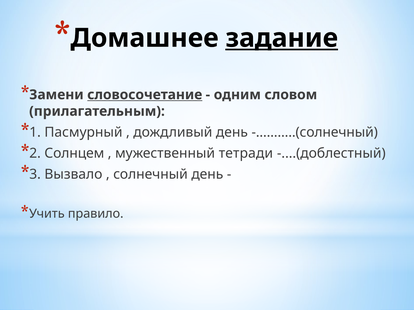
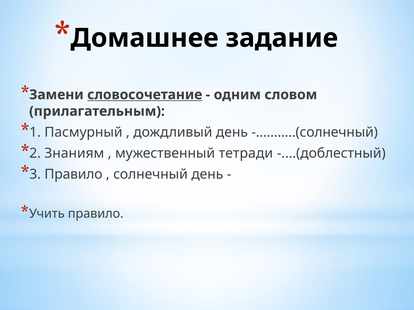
задание underline: present -> none (282, 38)
Солнцем: Солнцем -> Знаниям (74, 153)
3 Вызвало: Вызвало -> Правило (73, 175)
